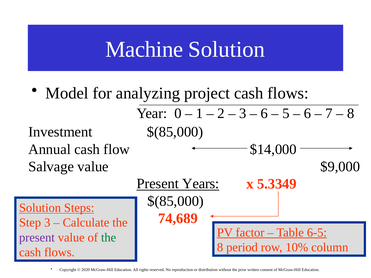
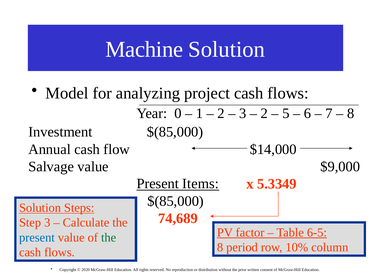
6: 6 -> 2 (264, 114)
Years: Years -> Items (201, 184)
present colour: purple -> blue (37, 238)
